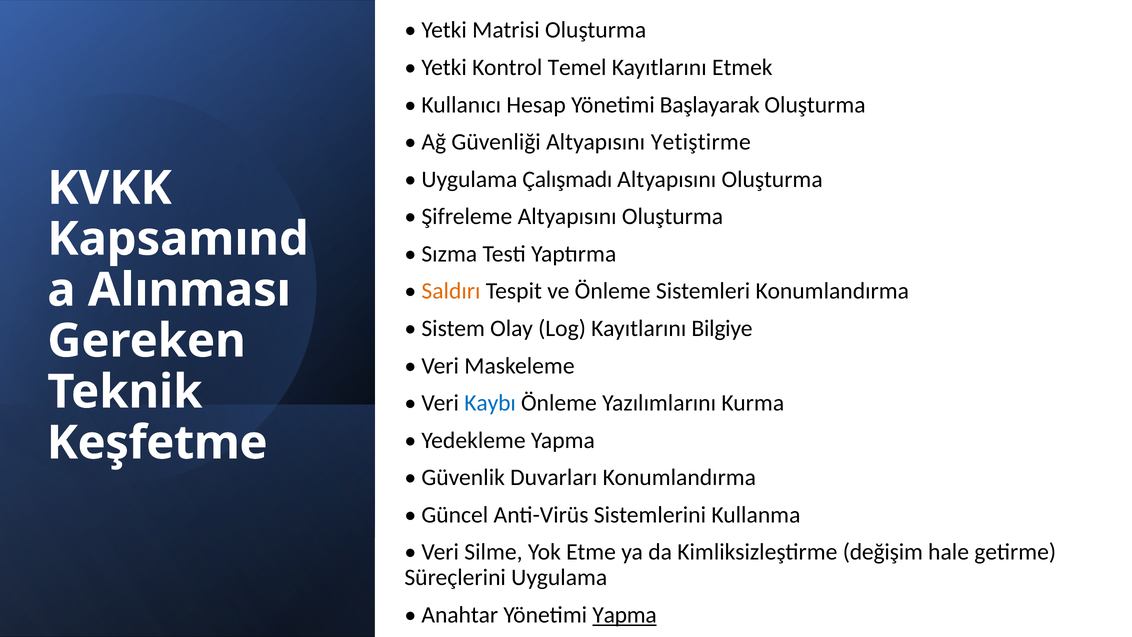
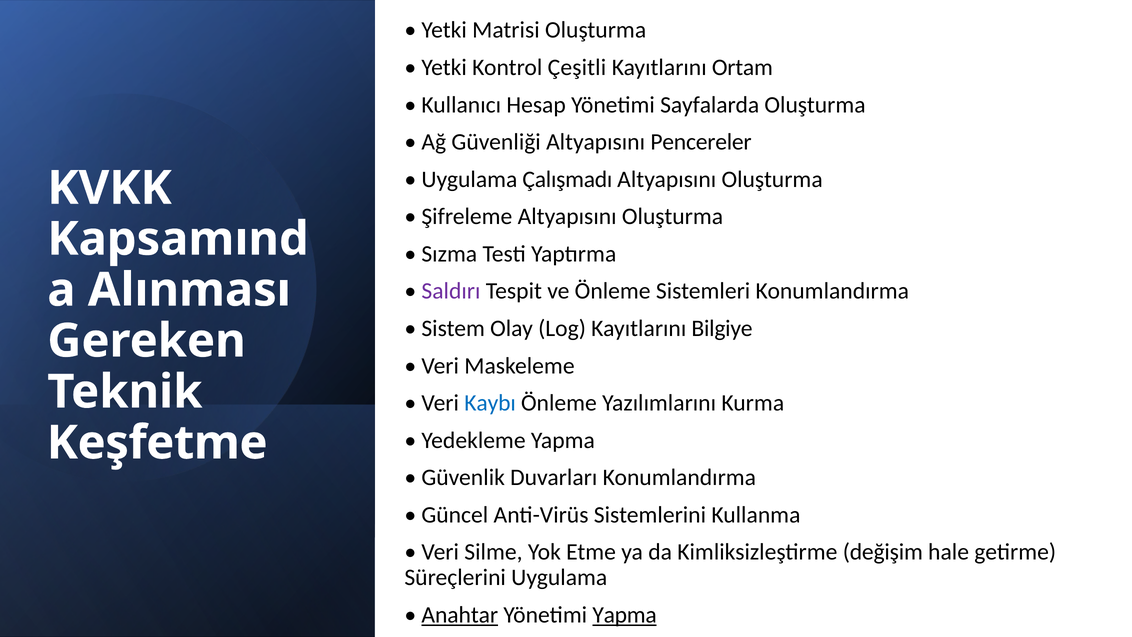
Temel: Temel -> Çeşitli (577, 67)
Etmek: Etmek -> Ortam (742, 67)
Başlayarak: Başlayarak -> Sayfalarda (710, 105)
Yetiştirme: Yetiştirme -> Pencereler (701, 142)
Saldırı colour: orange -> purple (451, 291)
Anahtar underline: none -> present (460, 615)
